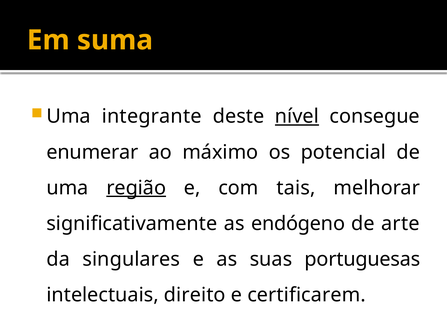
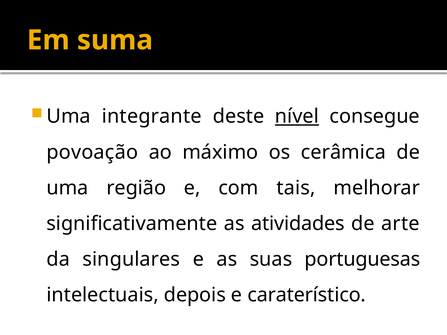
enumerar: enumerar -> povoação (92, 152)
potencial: potencial -> cerâmica (343, 152)
região underline: present -> none (136, 188)
endógeno: endógeno -> atividades (298, 224)
direito: direito -> depois (195, 295)
certificarem: certificarem -> caraterístico (307, 295)
